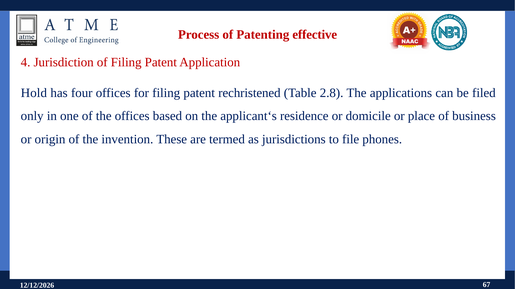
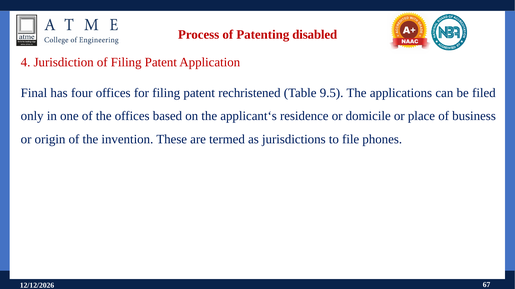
effective: effective -> disabled (315, 35)
Hold: Hold -> Final (34, 93)
2.8: 2.8 -> 9.5 (332, 93)
